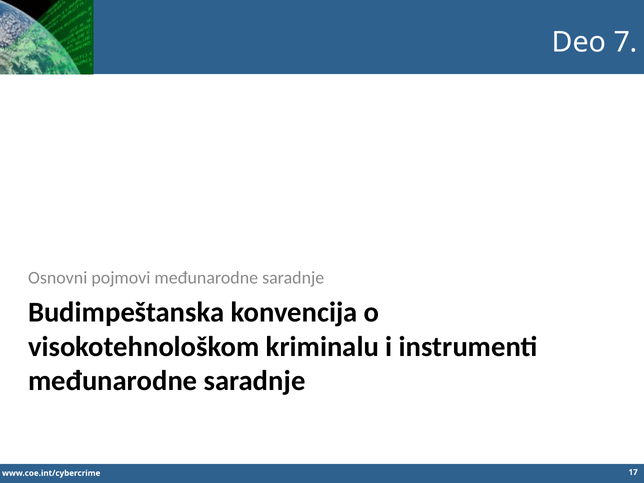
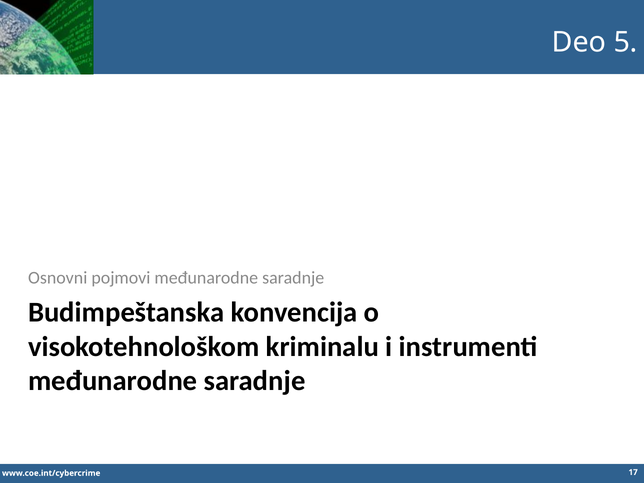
7: 7 -> 5 (626, 42)
